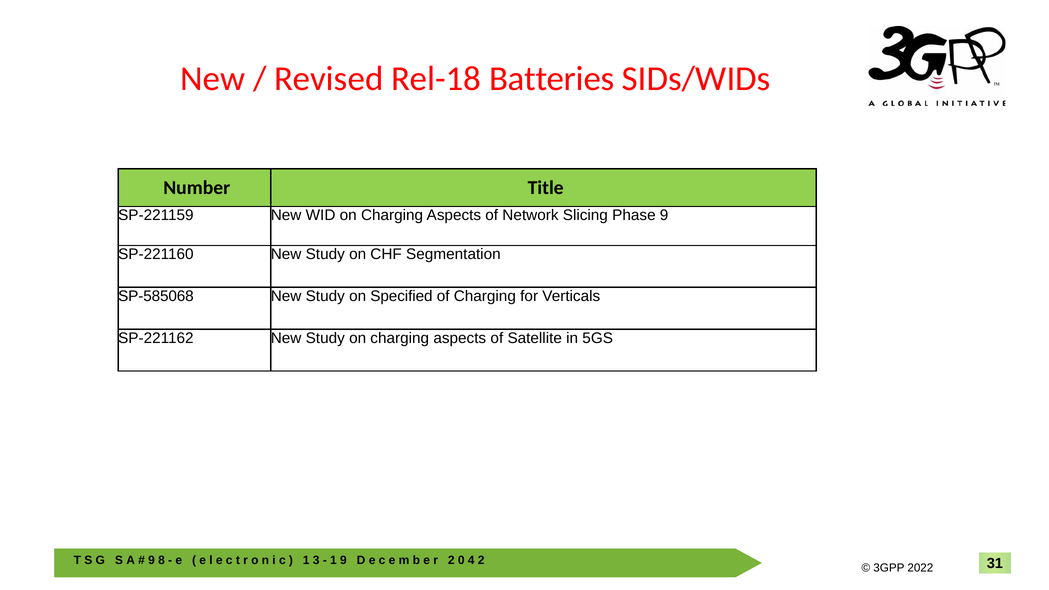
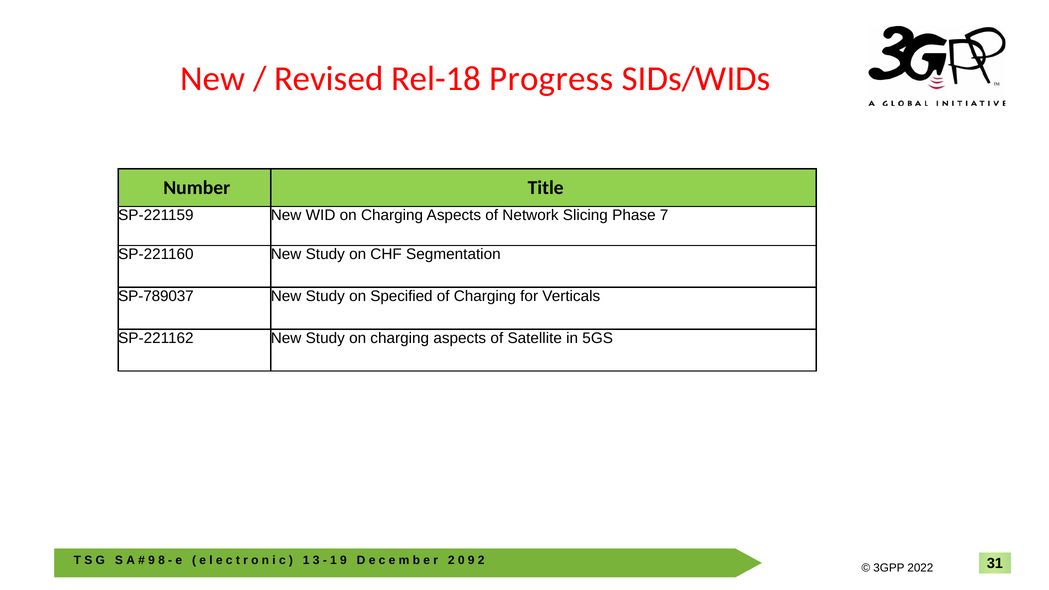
Batteries: Batteries -> Progress (551, 79)
Phase 9: 9 -> 7 (664, 215)
SP-585068: SP-585068 -> SP-789037 (156, 296)
4: 4 -> 9 (471, 560)
